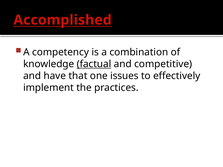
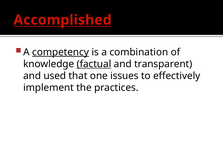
competency underline: none -> present (61, 52)
competitive: competitive -> transparent (163, 64)
have: have -> used (55, 76)
